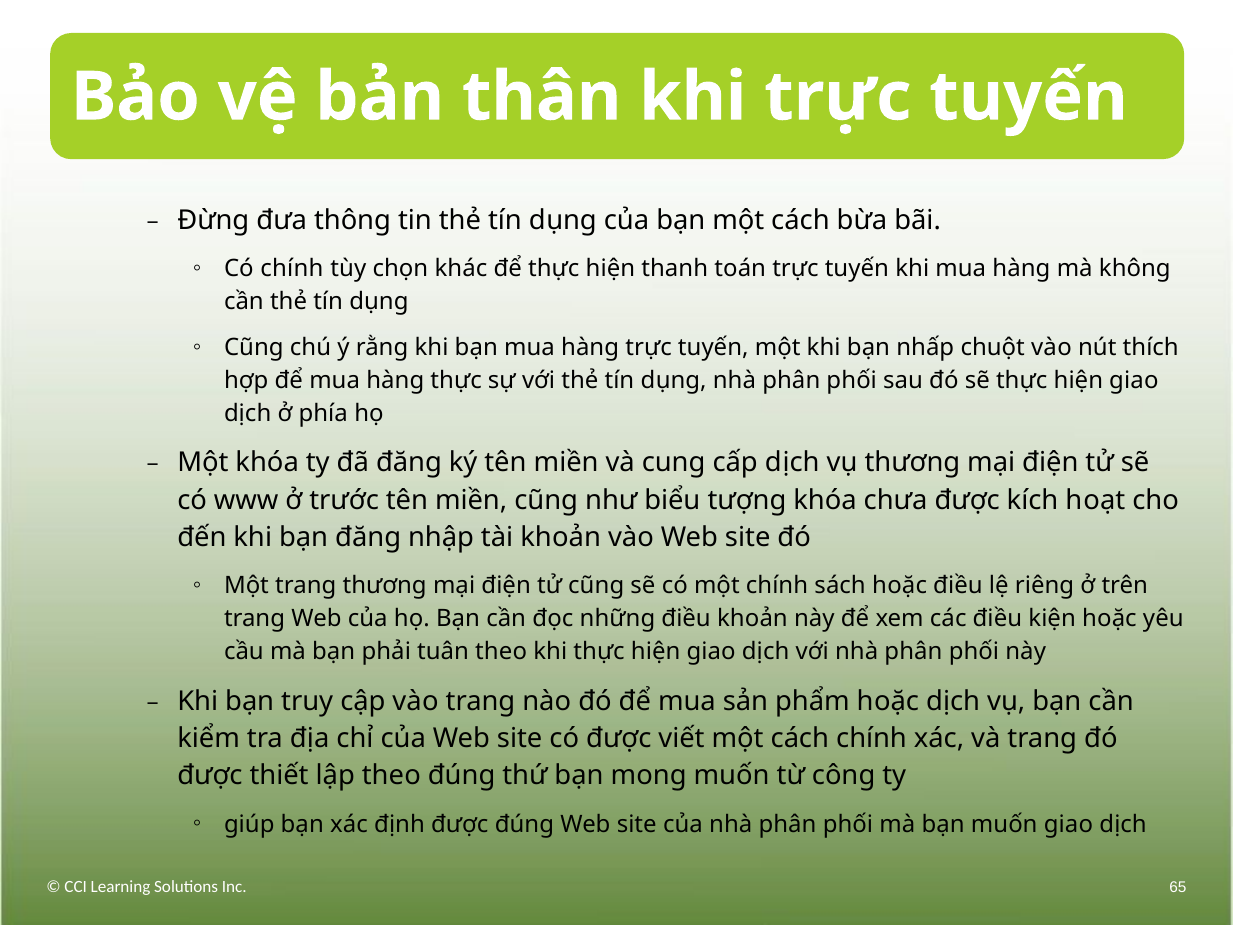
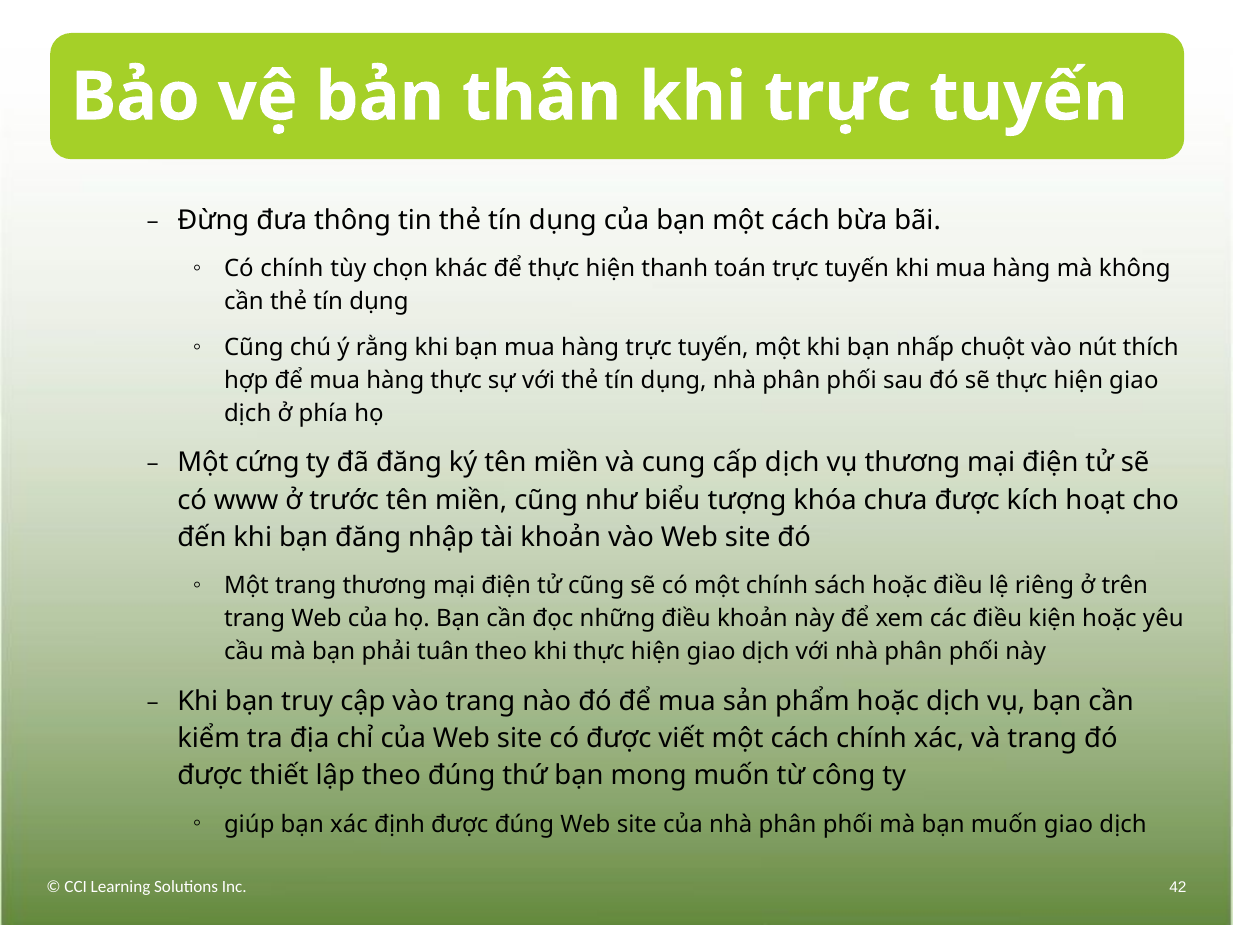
Một khóa: khóa -> cứng (267, 463)
65: 65 -> 42 (1178, 887)
